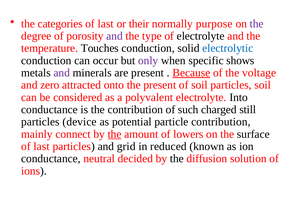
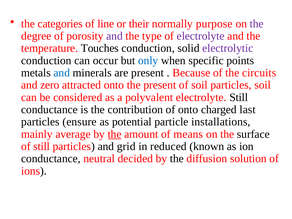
last: last -> line (106, 24)
electrolyte colour: black -> purple (201, 36)
electrolytic colour: blue -> purple (228, 48)
only colour: purple -> blue (148, 60)
shows: shows -> points (240, 60)
and colour: purple -> blue (62, 73)
Because underline: present -> none (191, 73)
voltage: voltage -> circuits (259, 73)
electrolyte Into: Into -> Still (239, 97)
of such: such -> onto (188, 110)
still: still -> last (248, 110)
device: device -> ensure (80, 122)
particle contribution: contribution -> installations (221, 122)
connect: connect -> average (73, 134)
lowers: lowers -> means (188, 134)
last: last -> still (42, 146)
